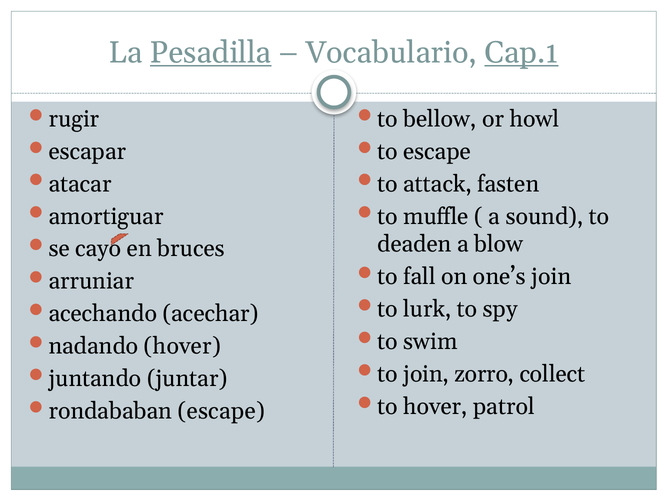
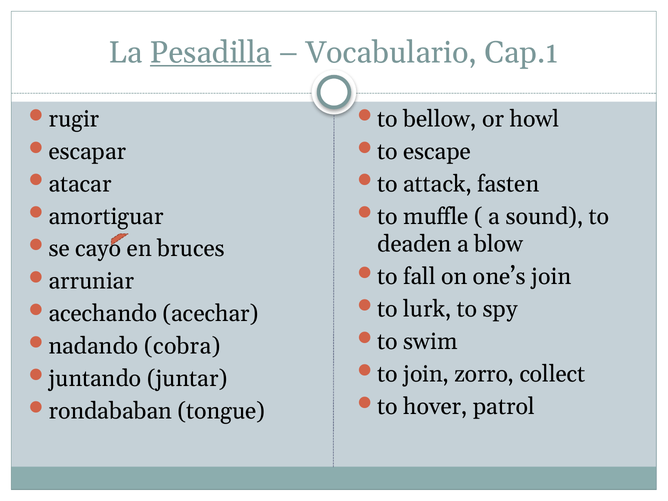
Cap.1 underline: present -> none (522, 53)
nadando hover: hover -> cobra (182, 346)
rondababan escape: escape -> tongue (221, 411)
